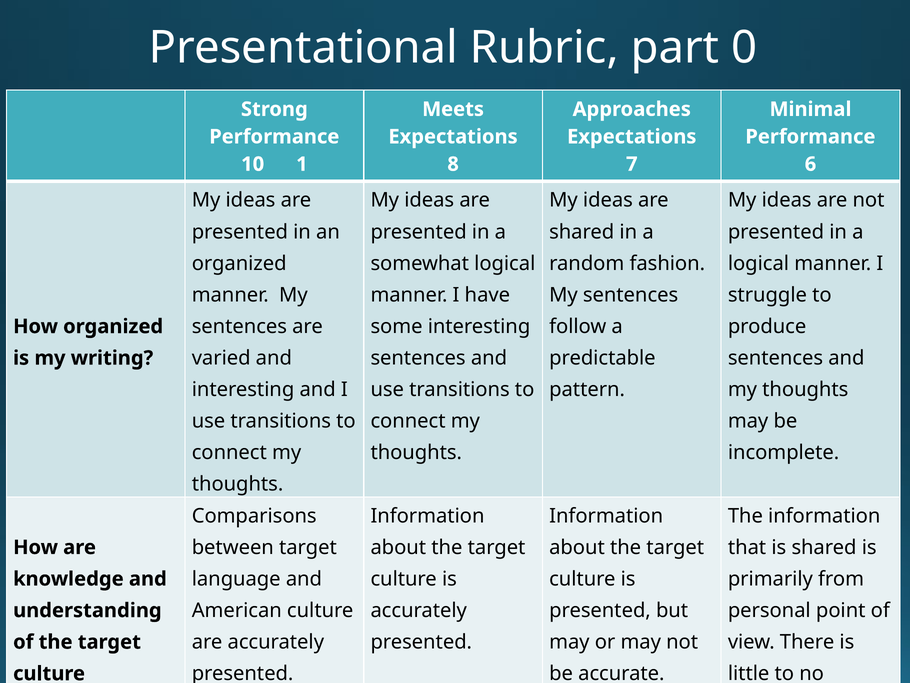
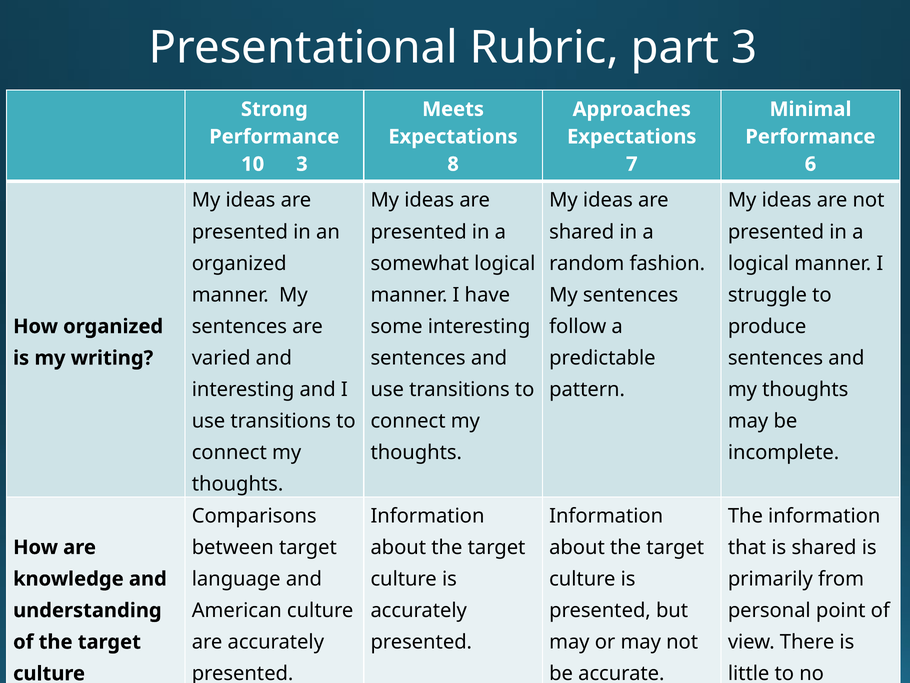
part 0: 0 -> 3 (744, 48)
1: 1 -> 3 (302, 164)
